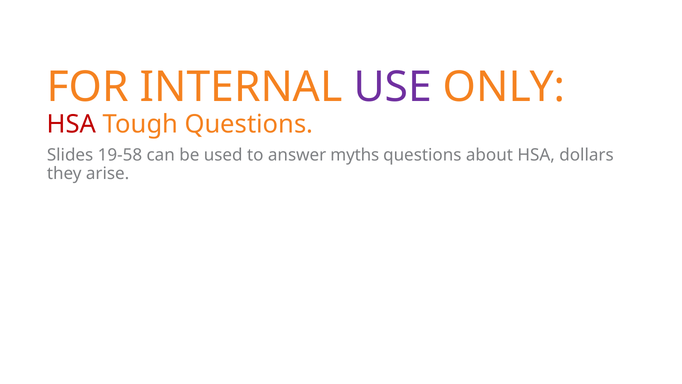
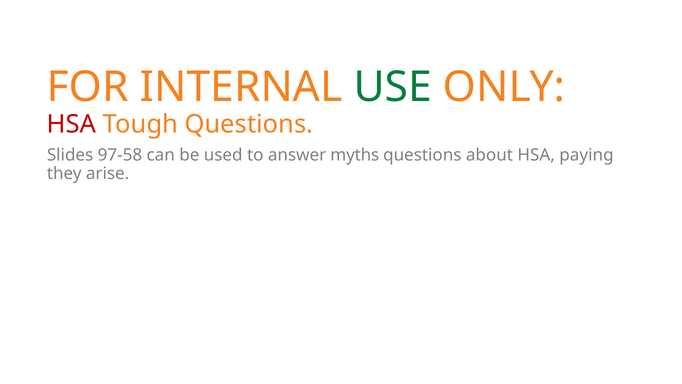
USE colour: purple -> green (393, 87)
19-58: 19-58 -> 97-58 (120, 155)
dollars: dollars -> paying (586, 155)
